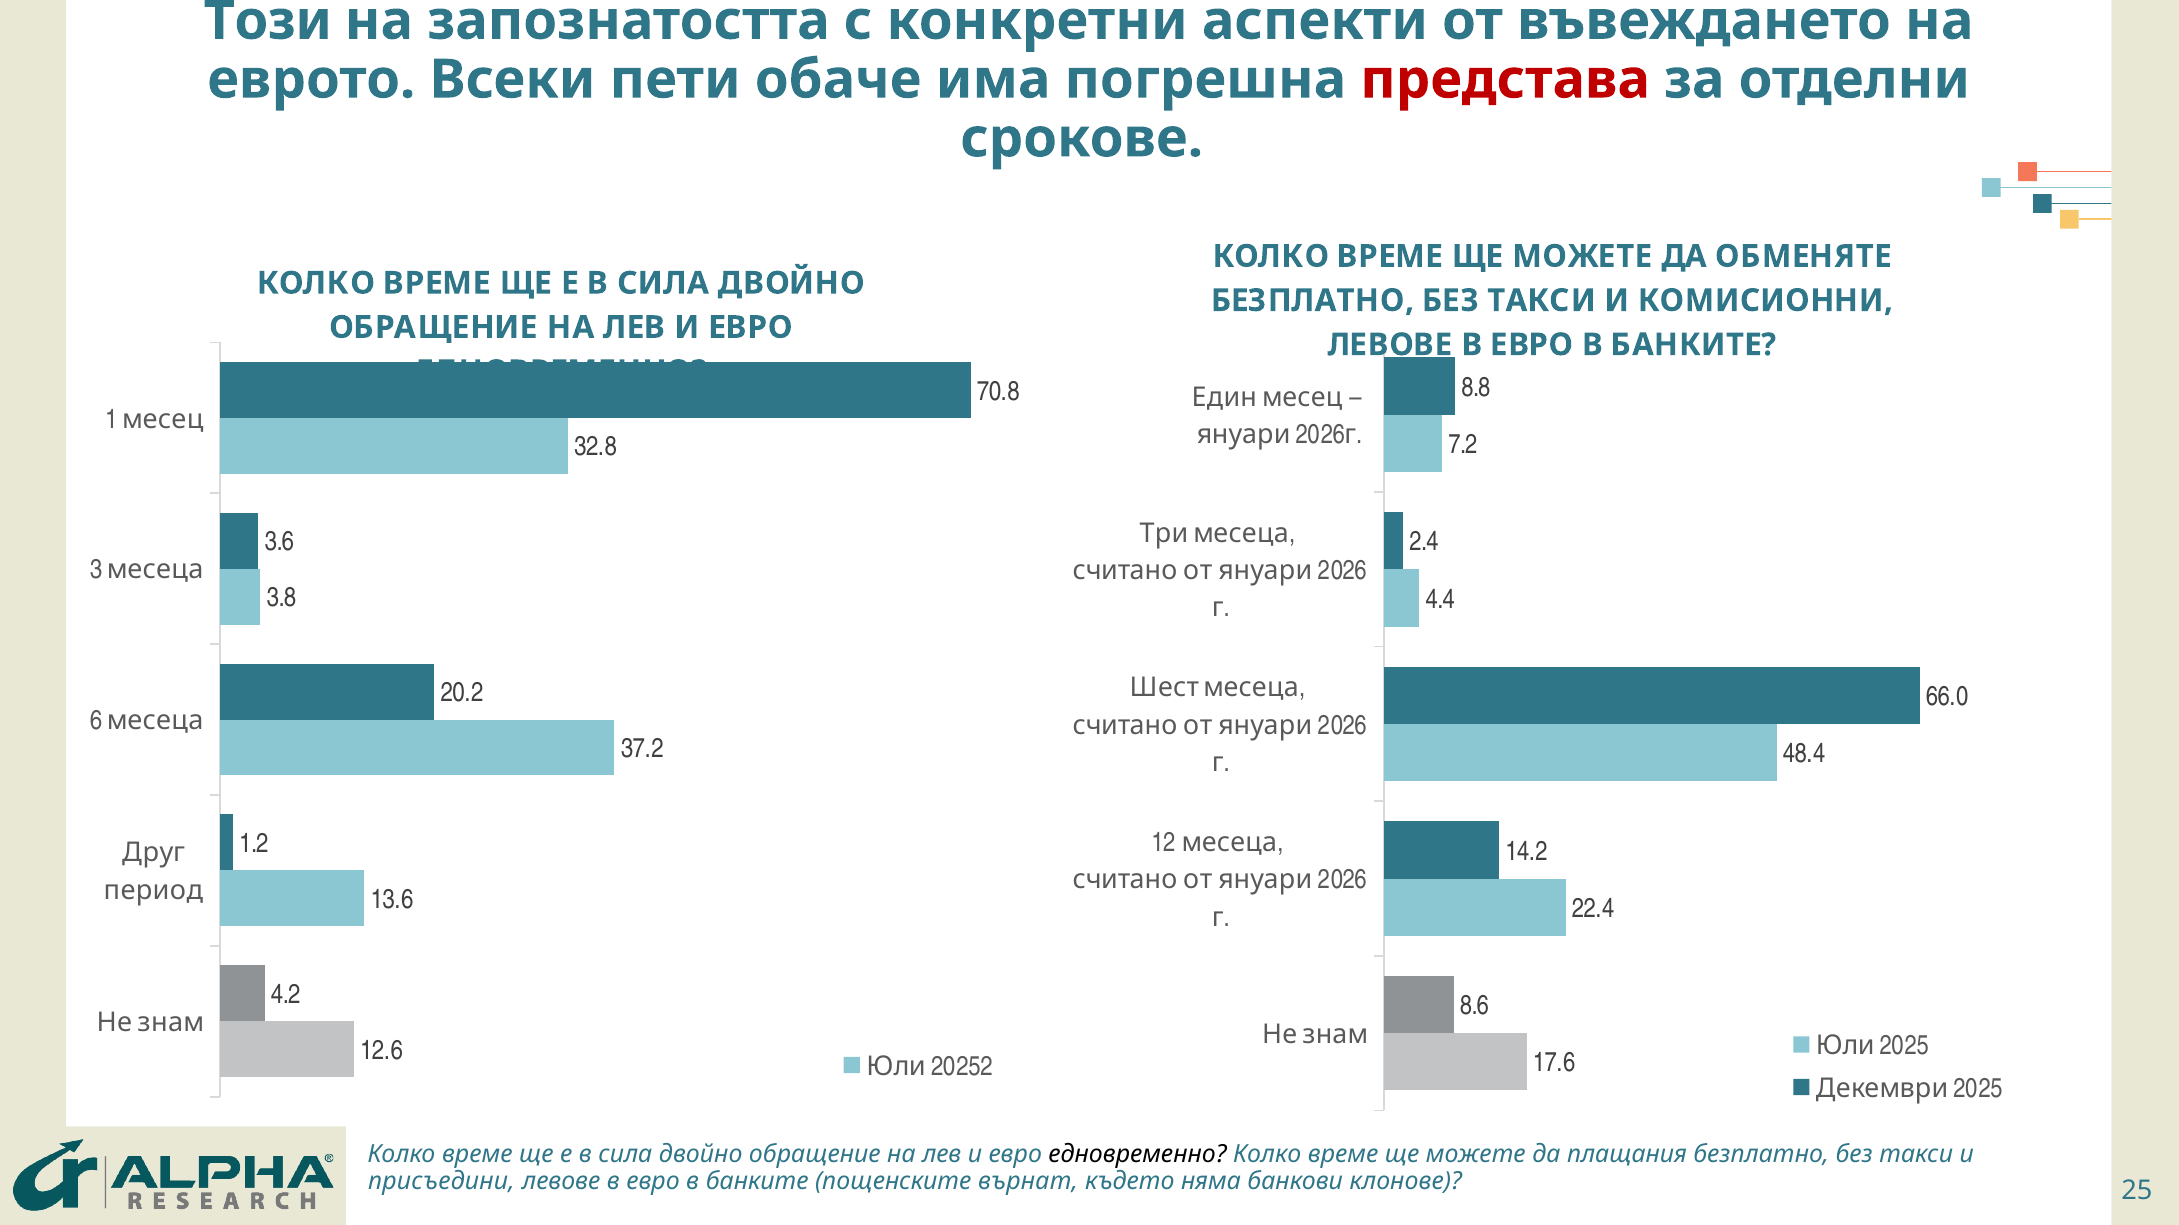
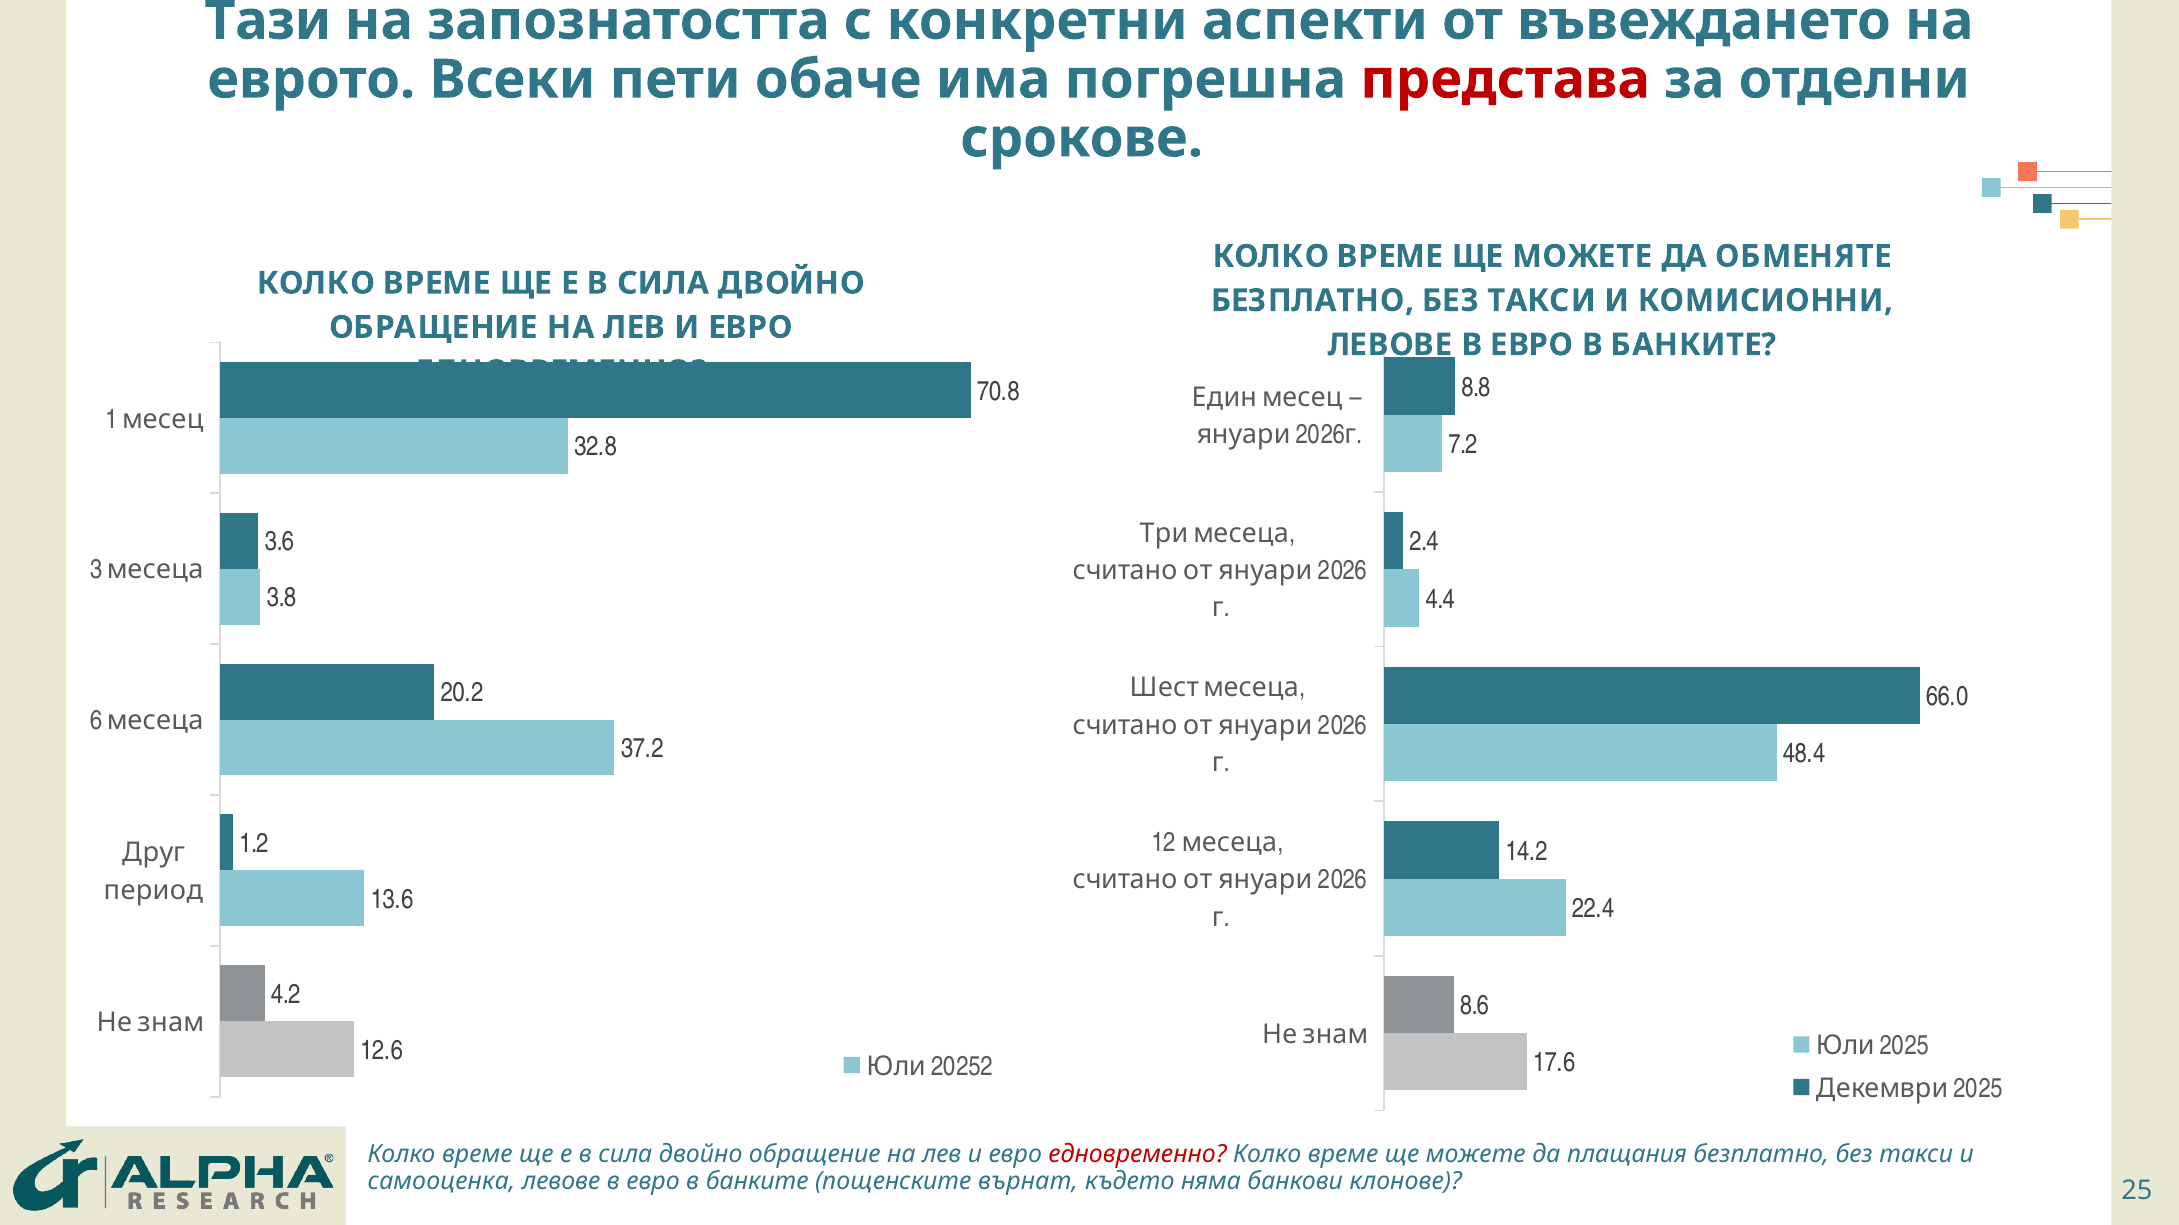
Този: Този -> Тази (268, 21)
едновременно colour: black -> red (1137, 1155)
присъедини: присъедини -> самооценка (442, 1181)
